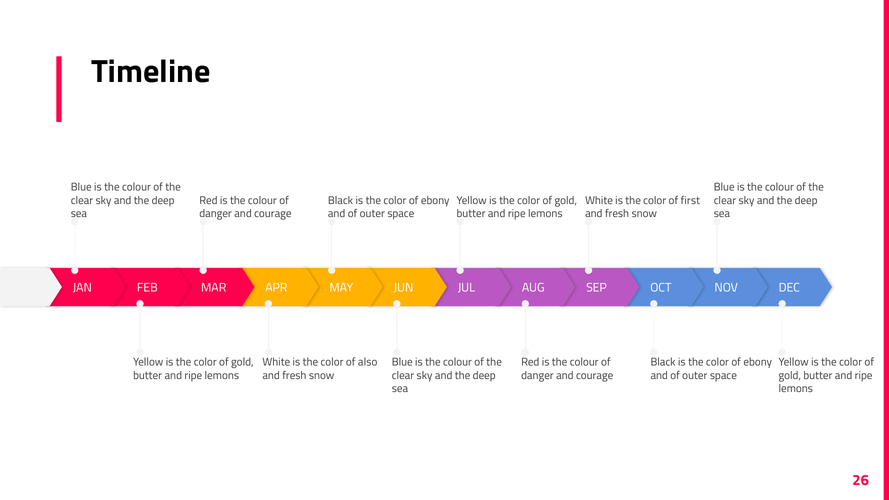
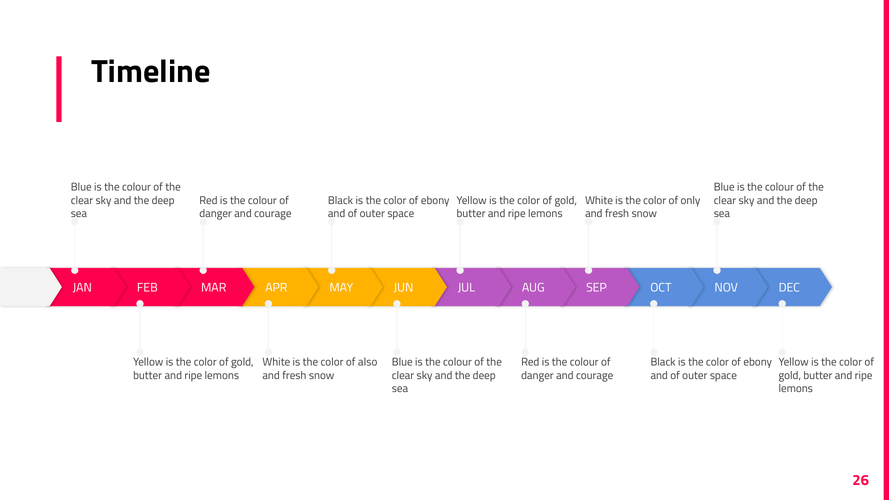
first: first -> only (690, 200)
